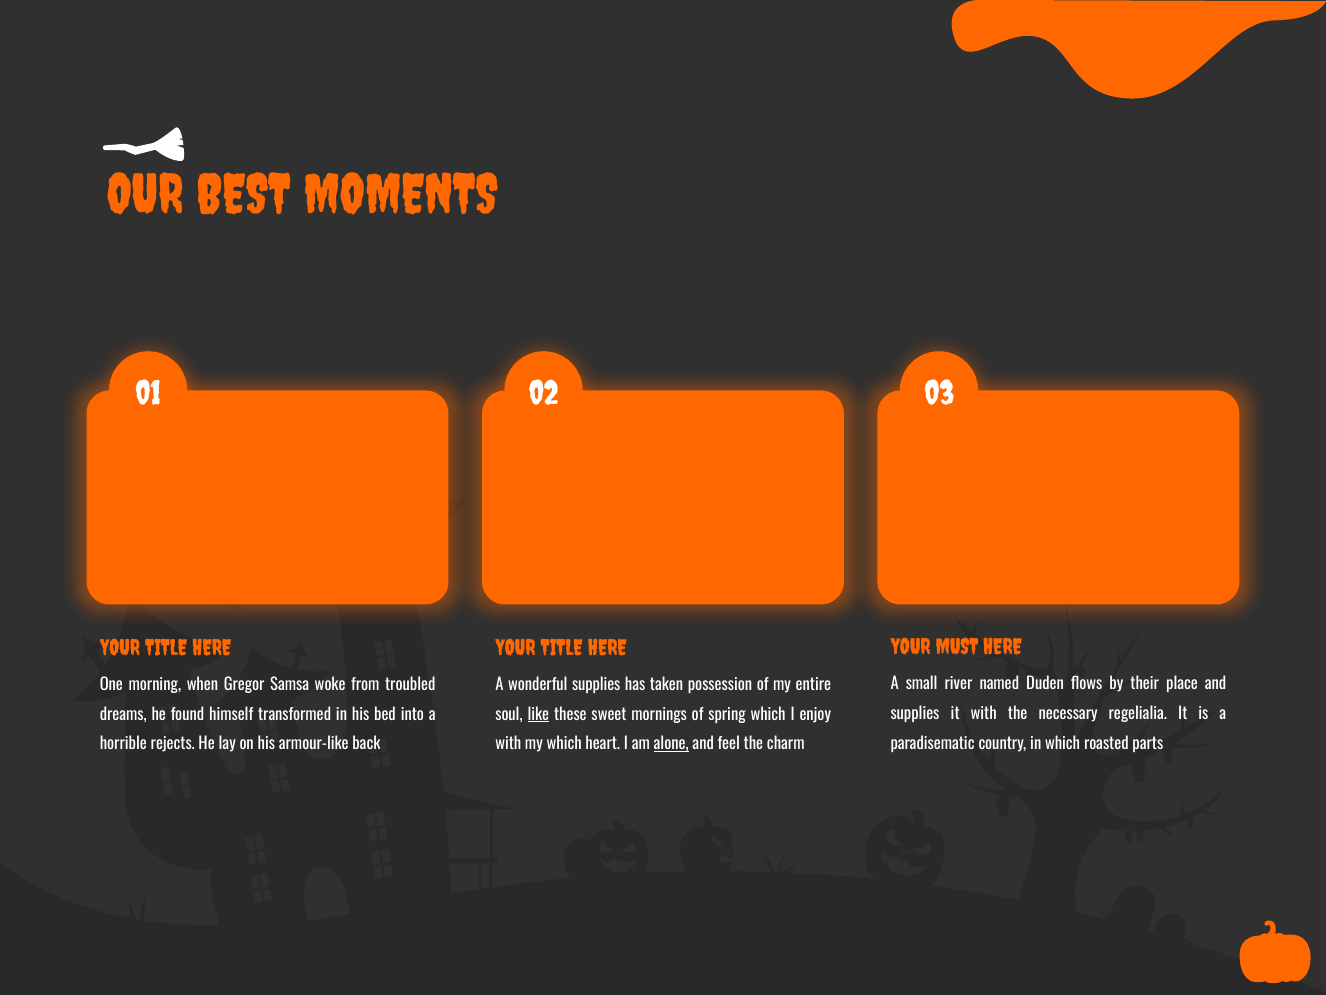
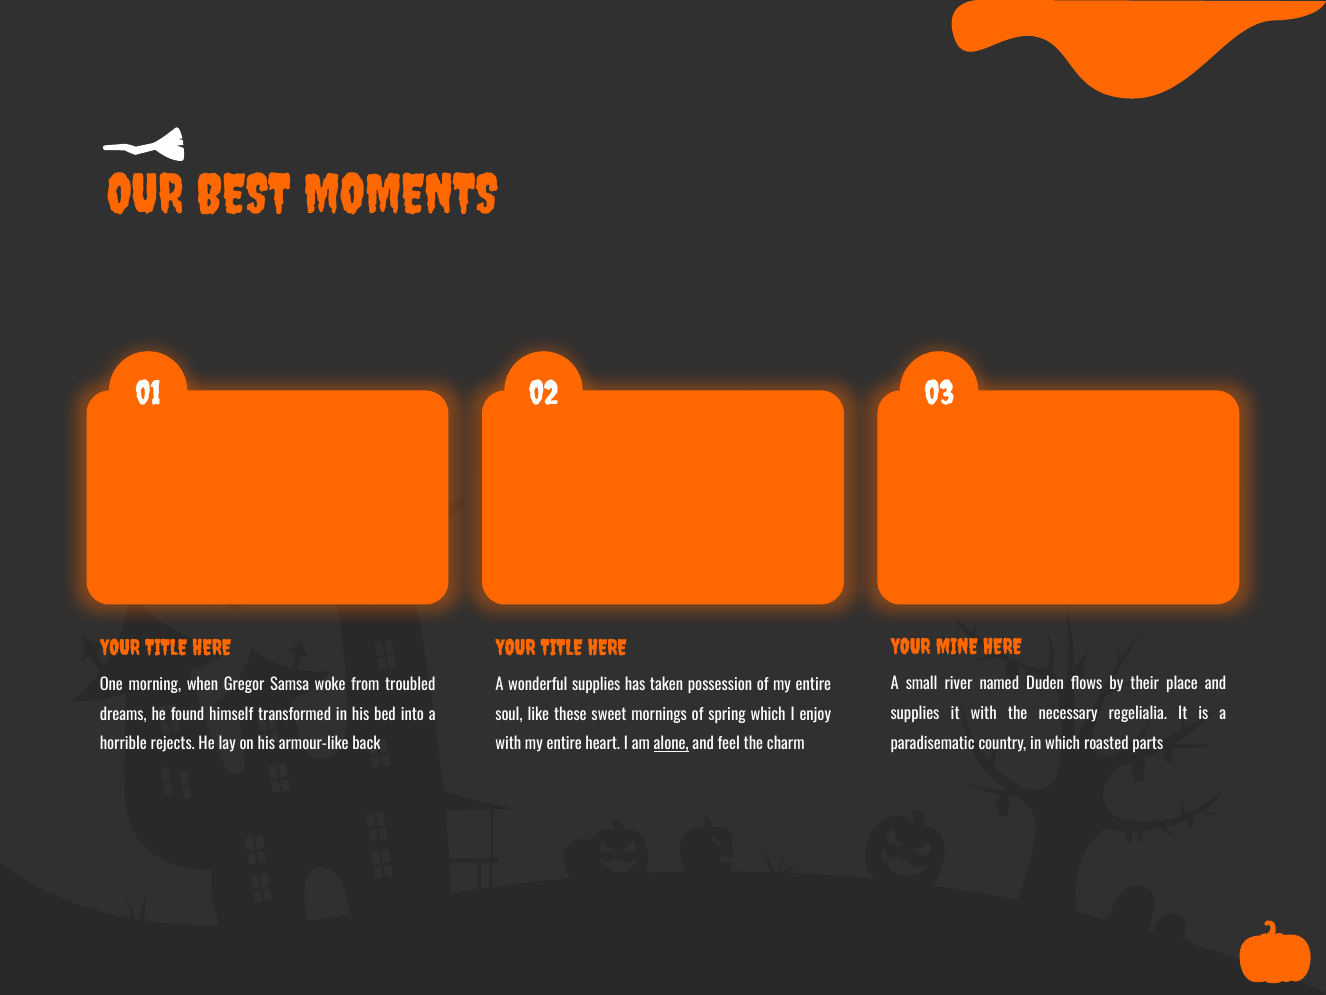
MUST: MUST -> MINE (957, 647)
like underline: present -> none (538, 714)
with my which: which -> entire (564, 744)
